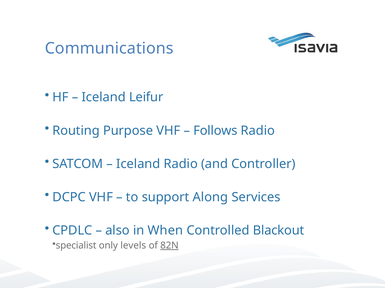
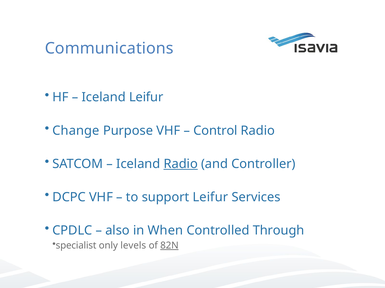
Routing: Routing -> Change (76, 131)
Follows: Follows -> Control (215, 131)
Radio underline: none -> present (181, 164)
support Along: Along -> Leifur (210, 198)
Blackout: Blackout -> Through (279, 231)
